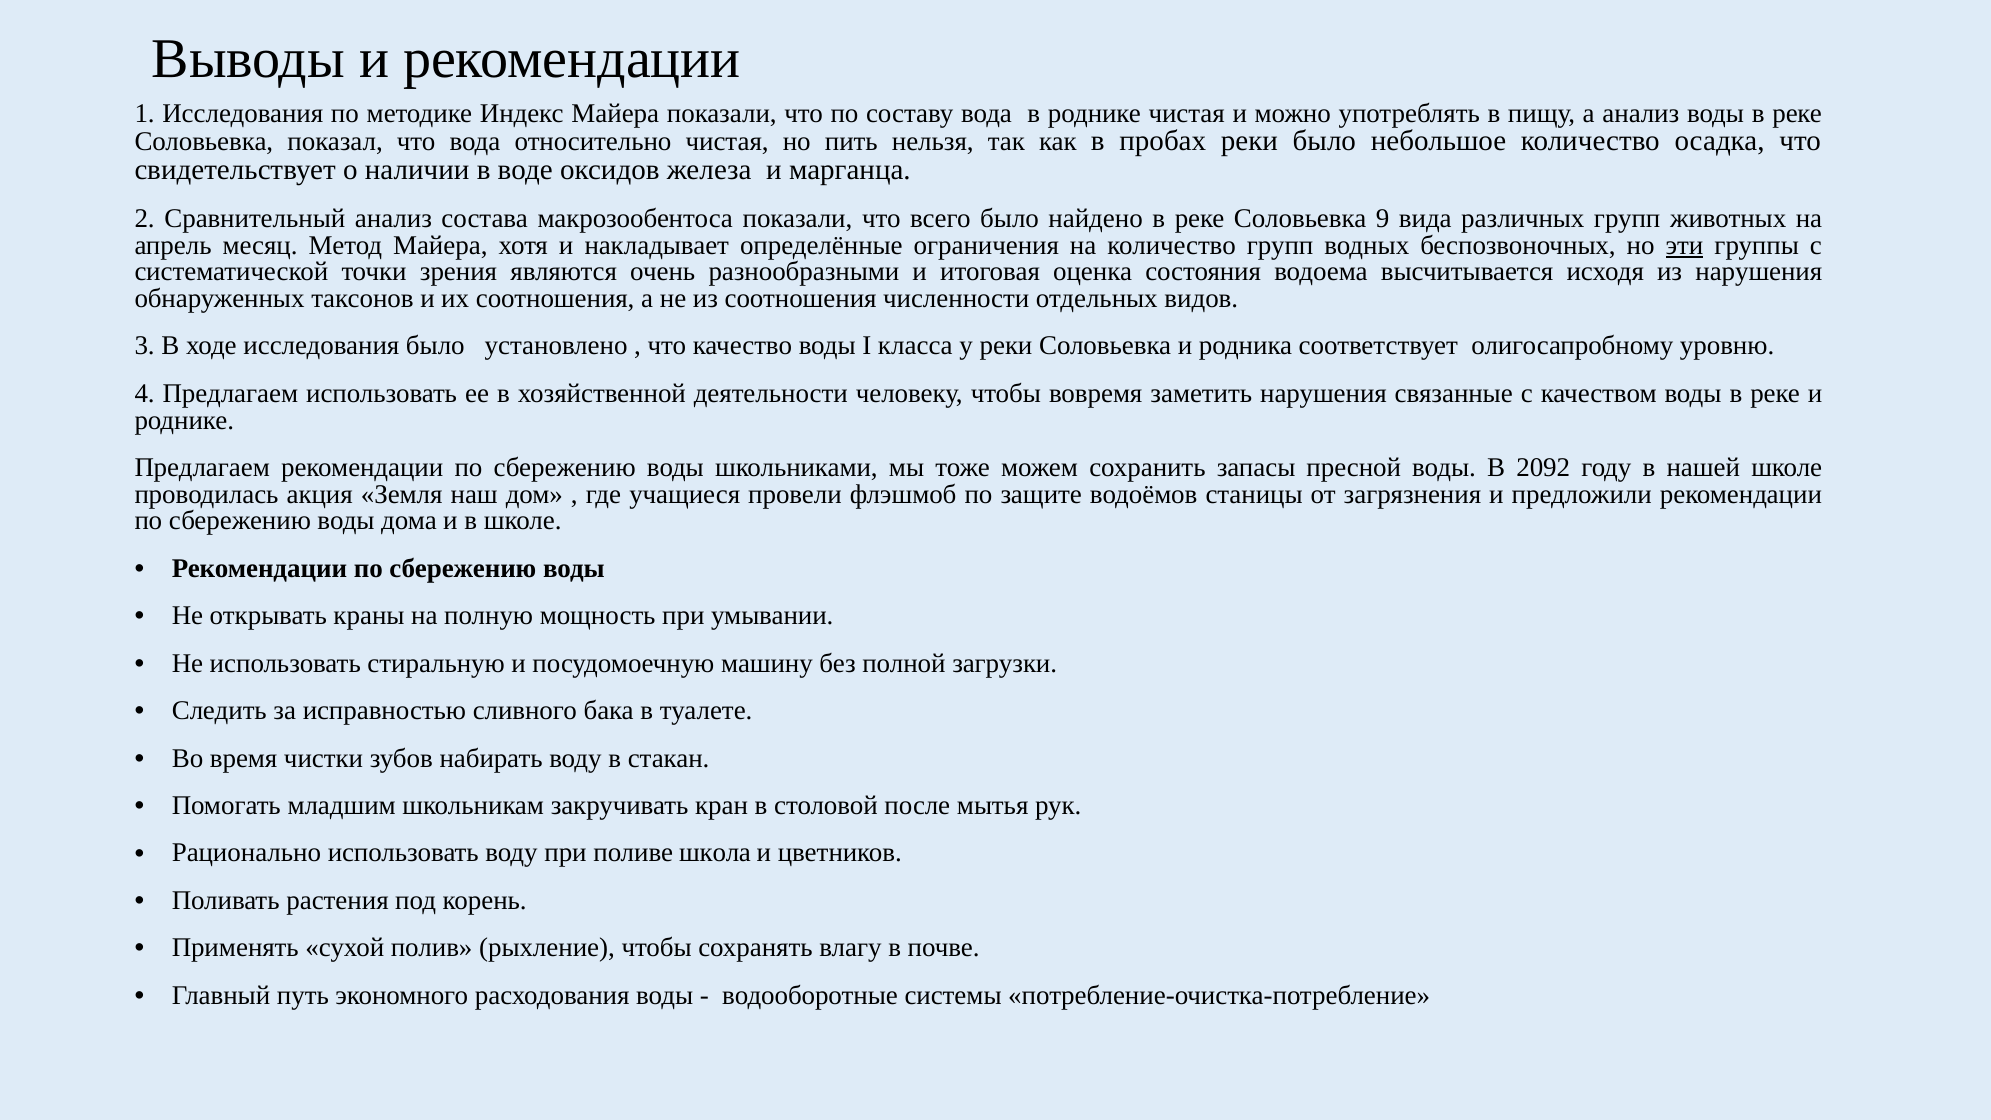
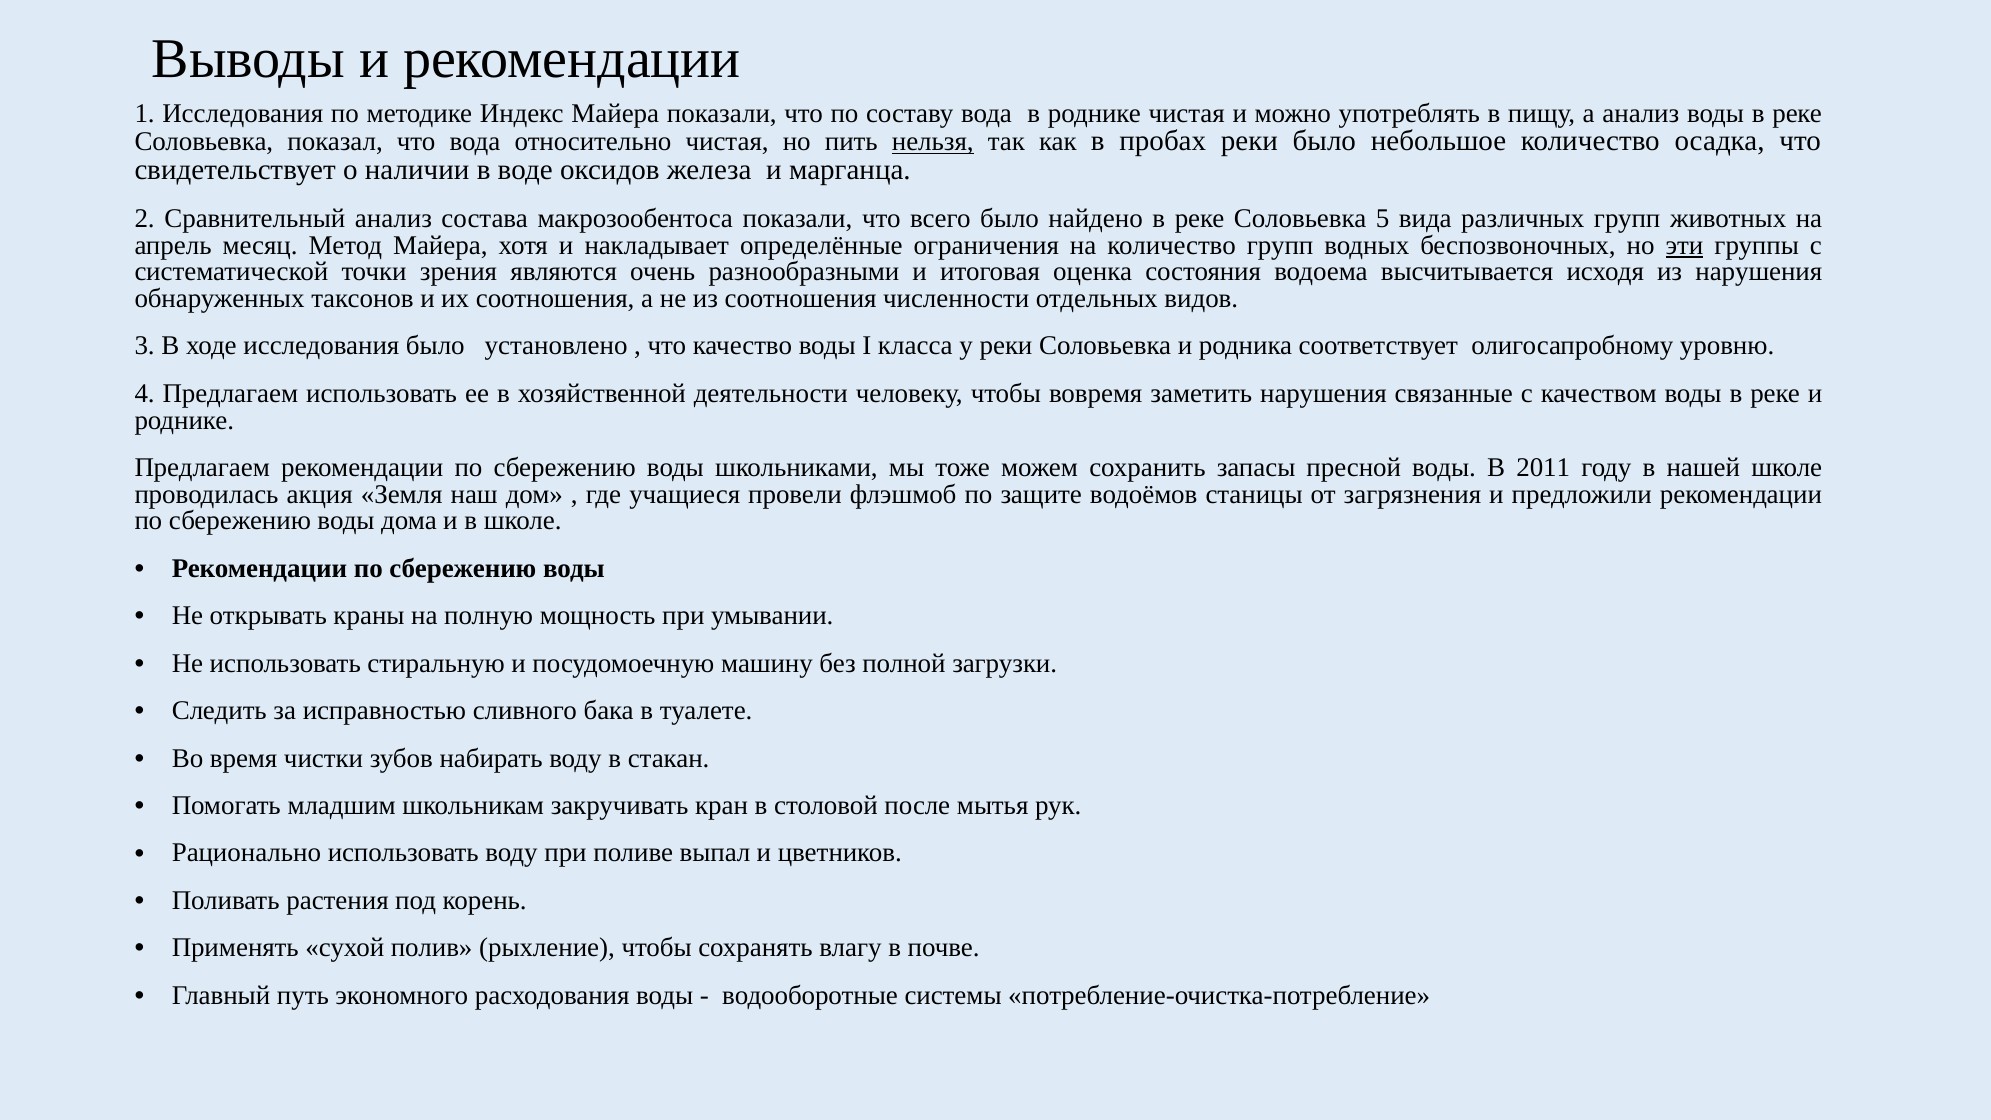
нельзя underline: none -> present (933, 142)
9: 9 -> 5 (1383, 218)
2092: 2092 -> 2011 (1543, 468)
школа: школа -> выпал (715, 853)
